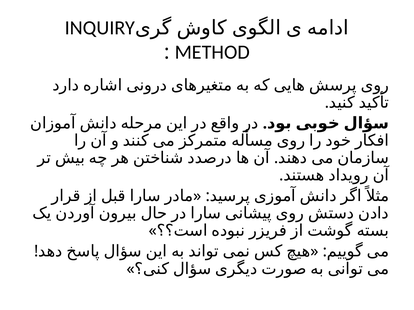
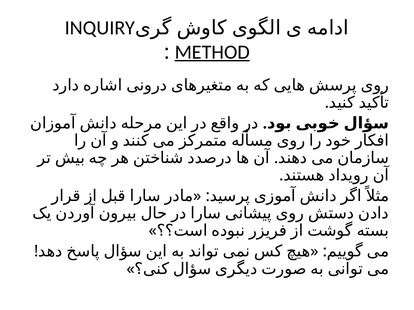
METHOD underline: none -> present (212, 52)
